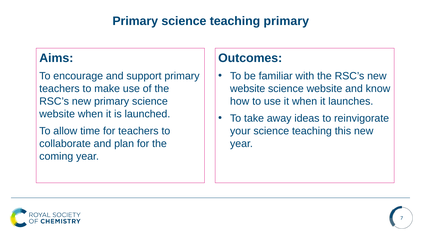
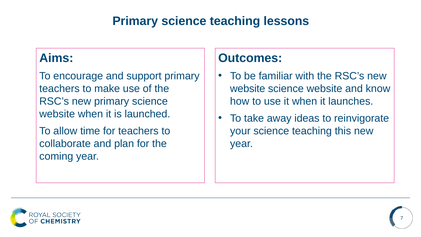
teaching primary: primary -> lessons (286, 21)
